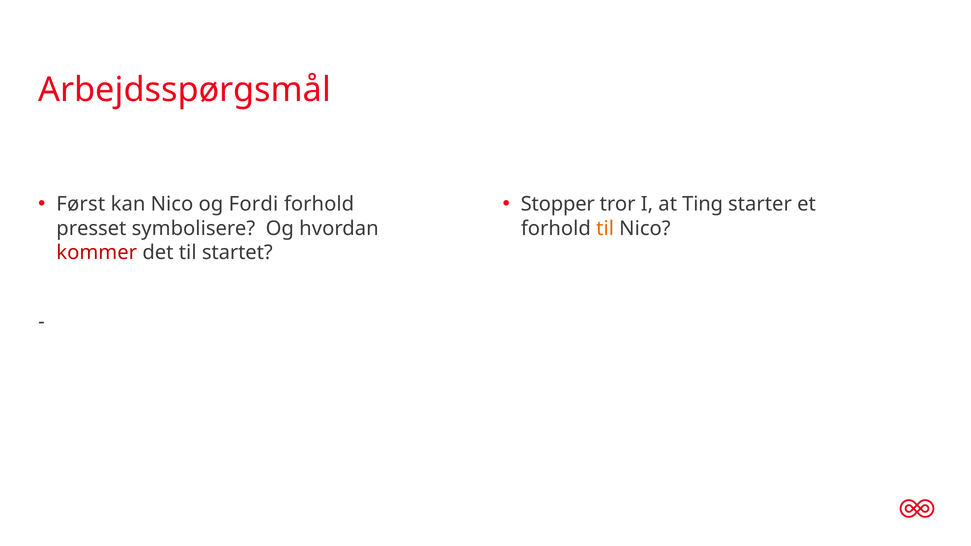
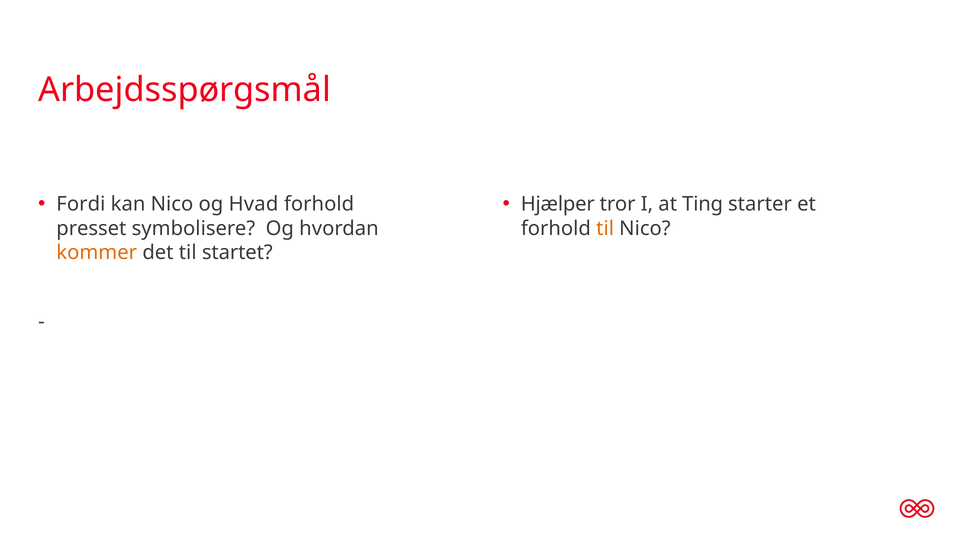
Først: Først -> Fordi (81, 204)
Fordi: Fordi -> Hvad (254, 204)
Stopper: Stopper -> Hjælper (558, 204)
kommer colour: red -> orange (97, 253)
